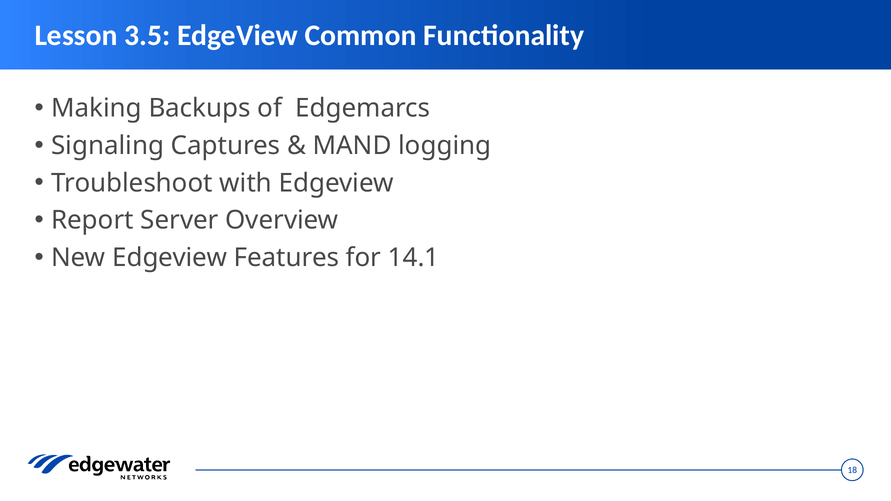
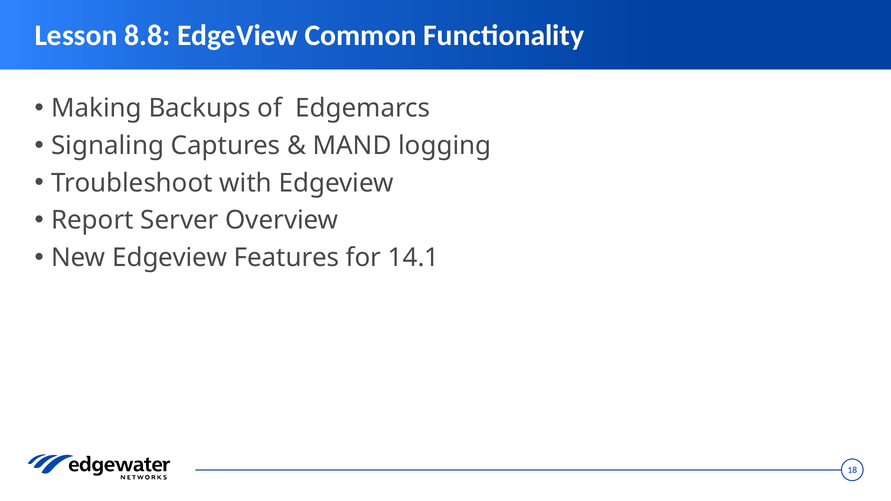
3.5: 3.5 -> 8.8 (147, 35)
